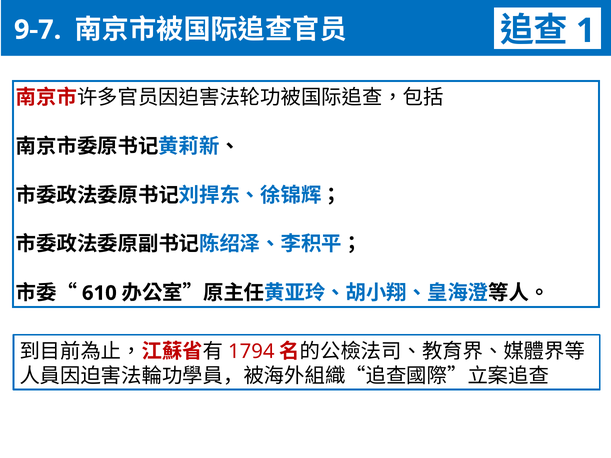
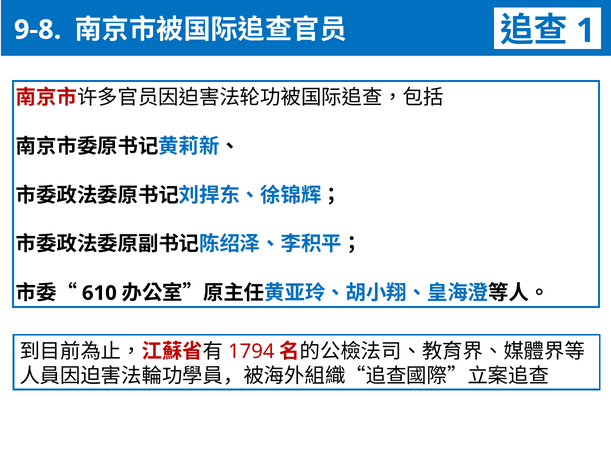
9-7: 9-7 -> 9-8 (38, 30)
